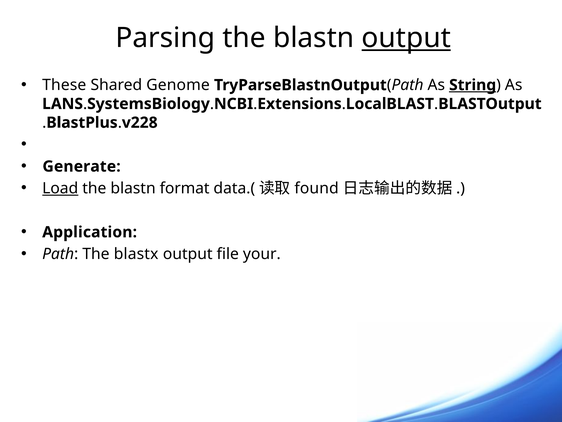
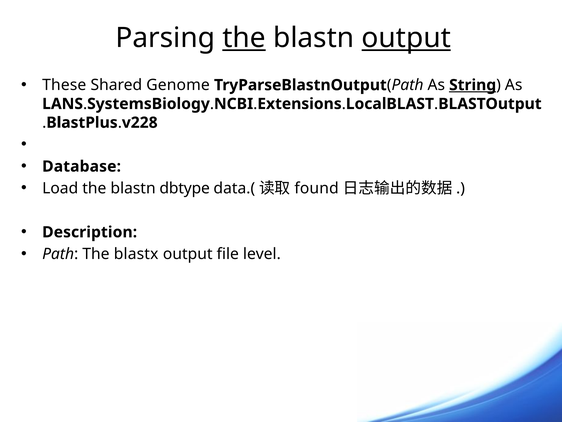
the underline: none -> present (244, 38)
Generate: Generate -> Database (82, 166)
Load underline: present -> none (60, 188)
format: format -> dbtype (185, 188)
Application: Application -> Description (90, 232)
your: your -> level (262, 254)
